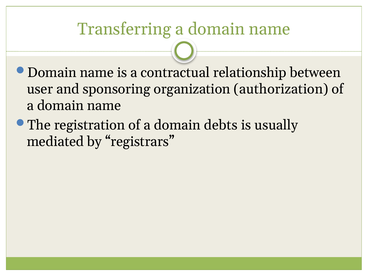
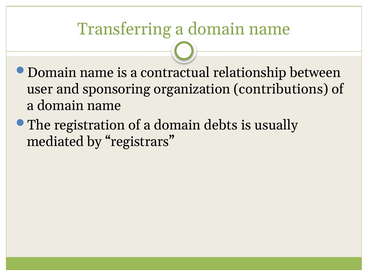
authorization: authorization -> contributions (281, 89)
